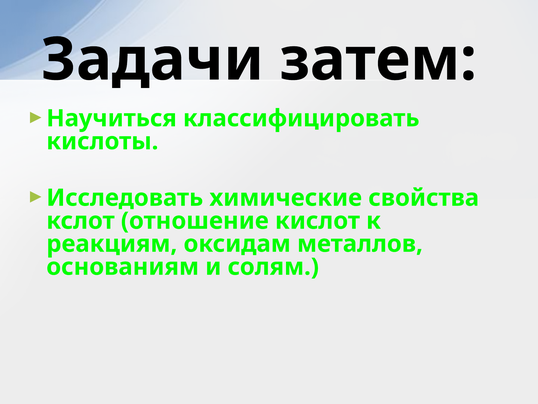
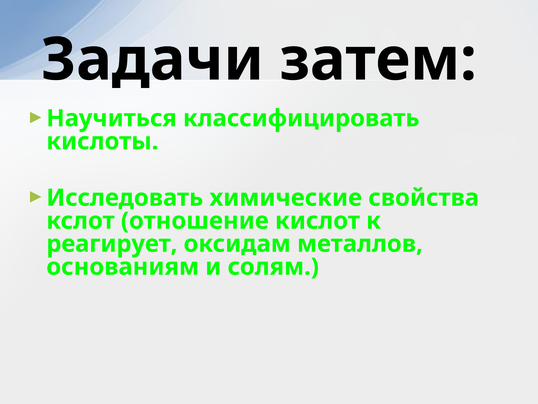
реакциям: реакциям -> реагирует (112, 244)
